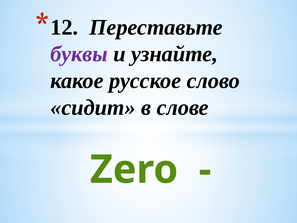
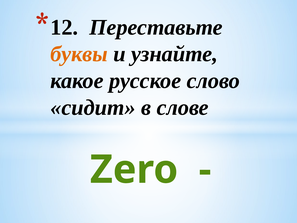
буквы colour: purple -> orange (79, 54)
